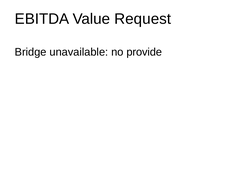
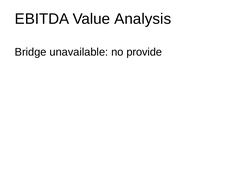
Request: Request -> Analysis (143, 19)
